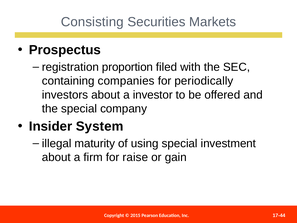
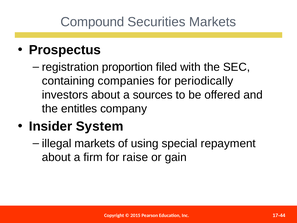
Consisting: Consisting -> Compound (92, 22)
investor: investor -> sources (153, 95)
the special: special -> entitles (79, 109)
illegal maturity: maturity -> markets (95, 143)
investment: investment -> repayment (228, 143)
